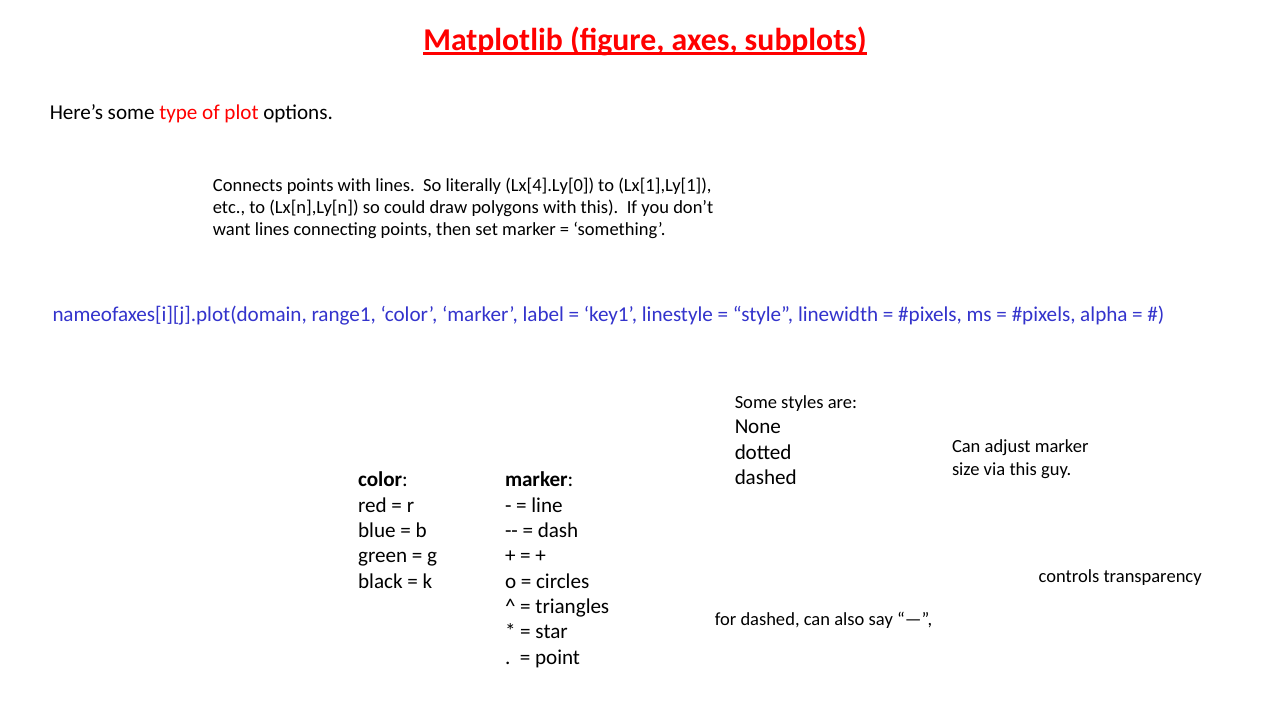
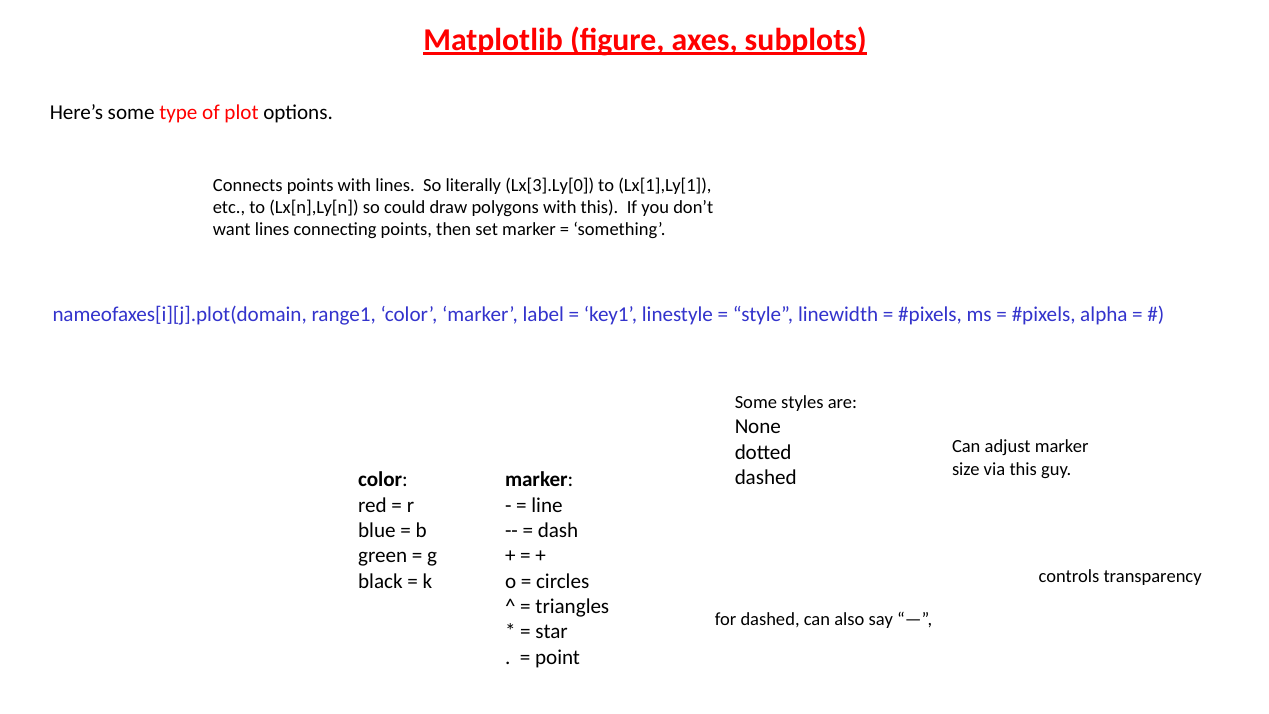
Lx[4].Ly[0: Lx[4].Ly[0 -> Lx[3].Ly[0 (550, 185)
